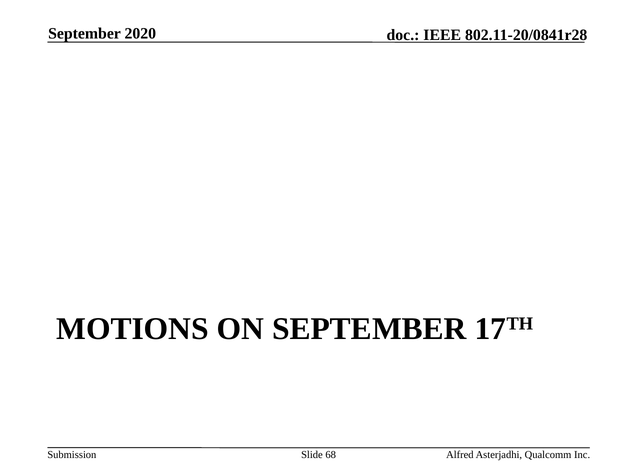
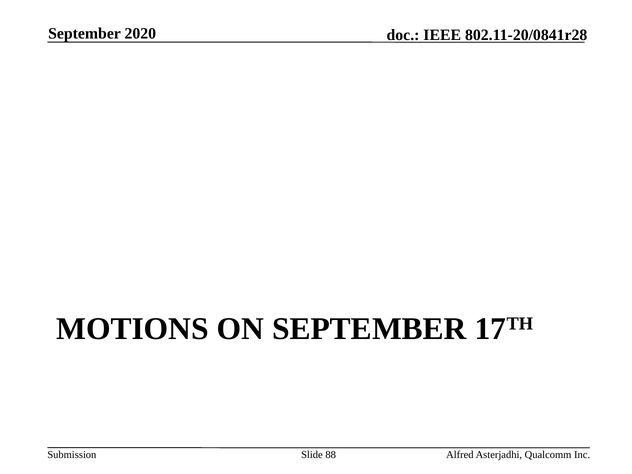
68: 68 -> 88 (331, 455)
